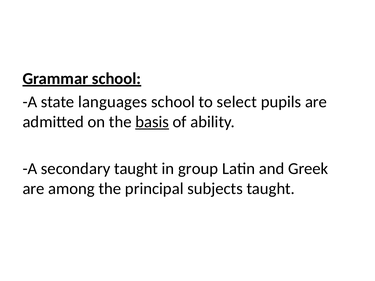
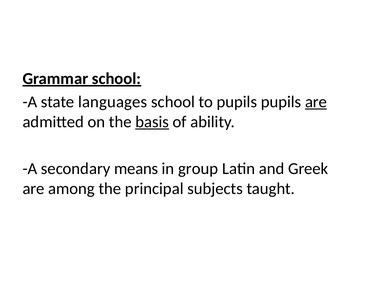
to select: select -> pupils (237, 102)
are underline: none -> present (316, 102)
secondary taught: taught -> means (136, 169)
